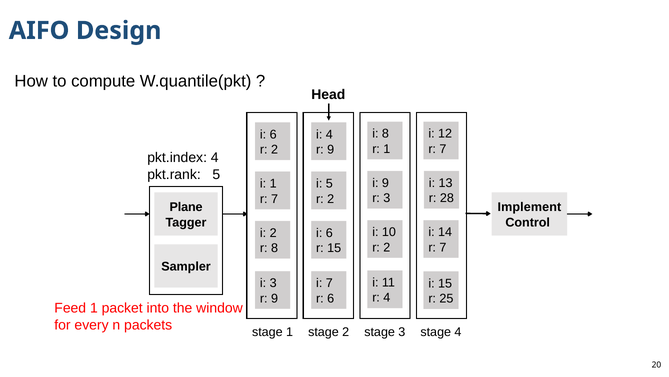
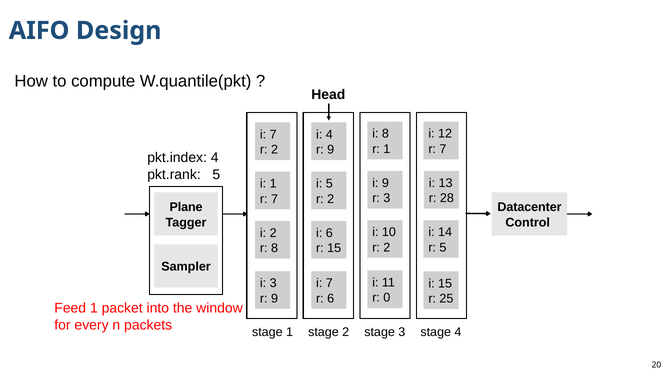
6: 6 -> 7 (273, 134)
Implement: Implement -> Datacenter (529, 207)
7: 7 -> 5 (443, 247)
r 4: 4 -> 0 (387, 297)
